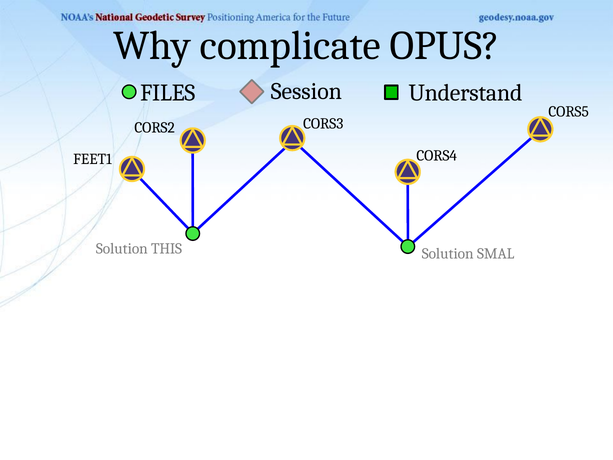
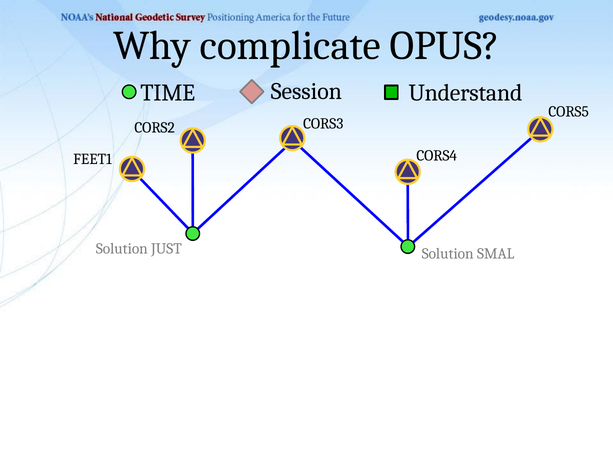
FILES: FILES -> TIME (168, 93)
THIS: THIS -> JUST (166, 249)
